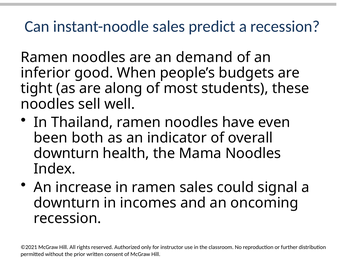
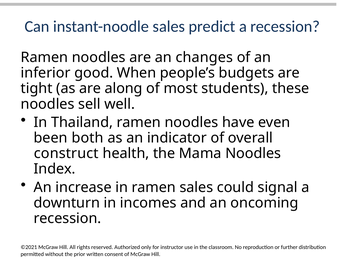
demand: demand -> changes (204, 57)
downturn: downturn -> construct (66, 153)
